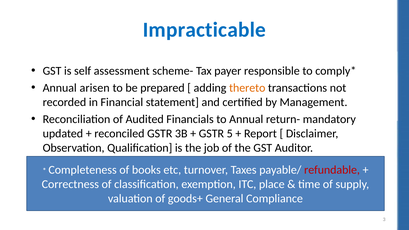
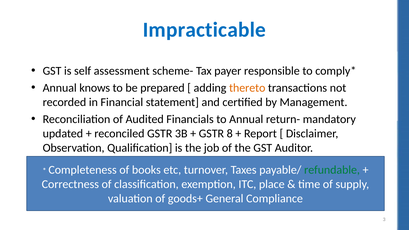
arisen: arisen -> knows (95, 88)
5: 5 -> 8 (230, 134)
refundable colour: red -> green (332, 170)
